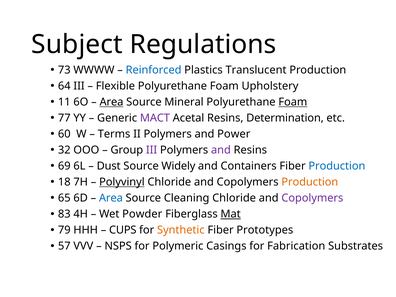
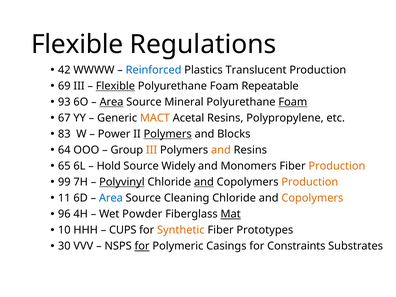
Subject: Subject -> Flexible (77, 44)
73: 73 -> 42 (64, 70)
64: 64 -> 69 (64, 86)
Flexible underline: none -> present (115, 86)
Upholstery: Upholstery -> Repeatable (270, 86)
11: 11 -> 93 (64, 102)
77: 77 -> 67 (64, 118)
MACT colour: purple -> orange (155, 118)
Determination: Determination -> Polypropylene (285, 118)
60: 60 -> 83 (64, 134)
Terms: Terms -> Power (114, 134)
Polymers underline: none -> present (168, 134)
Power: Power -> Blocks (234, 134)
32: 32 -> 64 (64, 150)
III colour: purple -> orange (152, 150)
and colour: purple -> orange (221, 150)
69: 69 -> 65 (64, 166)
Dust: Dust -> Hold (109, 166)
Containers: Containers -> Monomers (249, 166)
Production colour: blue -> orange (337, 166)
18: 18 -> 99 (64, 182)
and underline: none -> present (204, 182)
65: 65 -> 11 (64, 198)
Copolymers colour: purple -> orange (312, 198)
83: 83 -> 96 (64, 214)
79: 79 -> 10 (64, 230)
57: 57 -> 30 (64, 246)
for underline: none -> present (142, 246)
Fabrication: Fabrication -> Constraints (296, 246)
